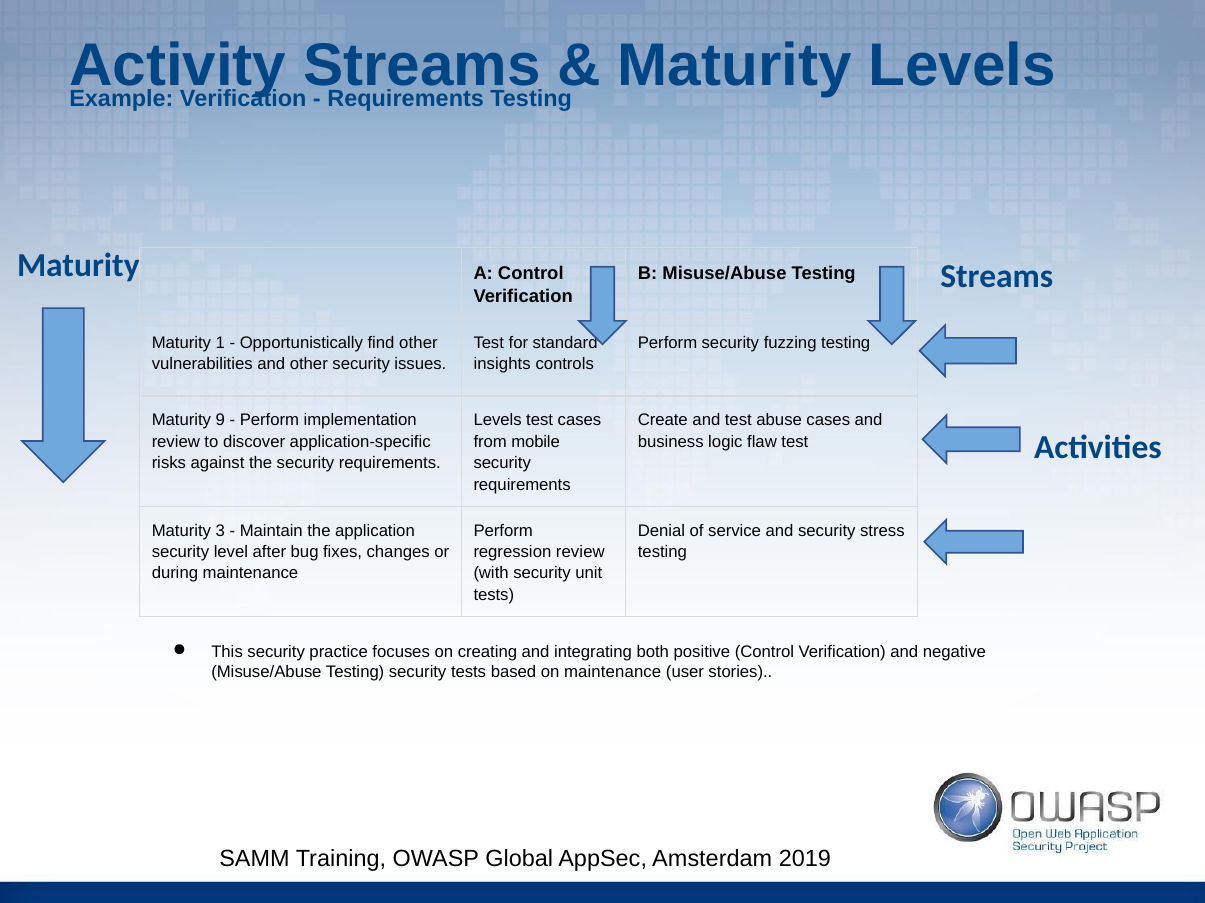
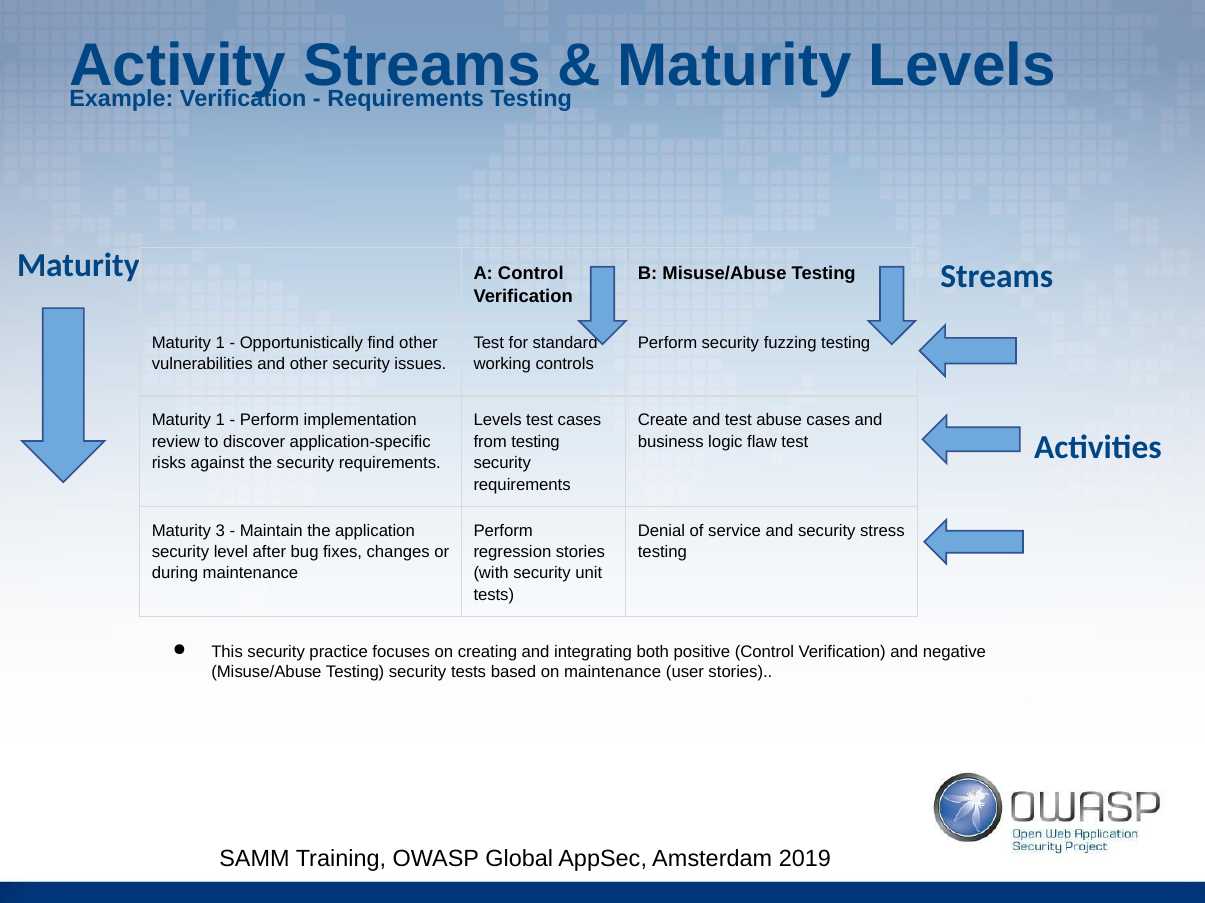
insights: insights -> working (502, 365)
9: 9 -> 1 (220, 421)
from mobile: mobile -> testing (536, 442)
regression review: review -> stories (580, 552)
